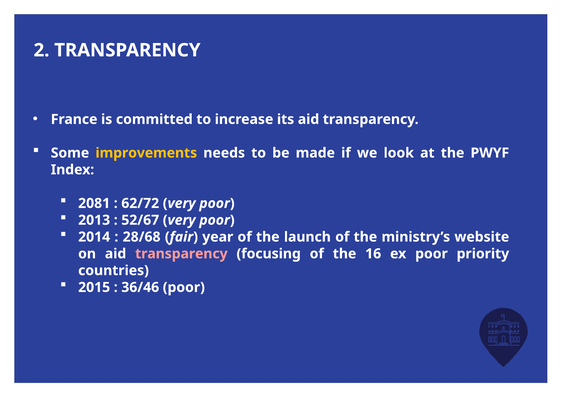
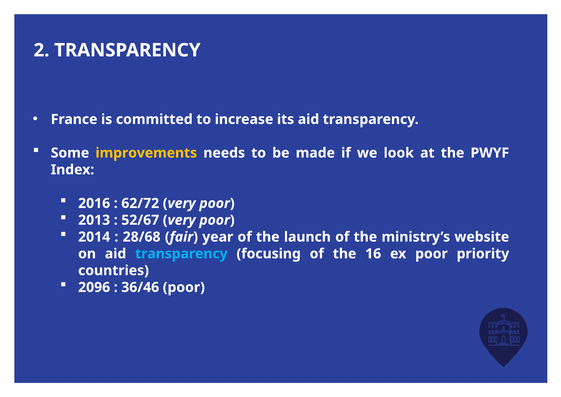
2081: 2081 -> 2016 (94, 203)
transparency colour: pink -> light blue (181, 254)
2015: 2015 -> 2096 (94, 287)
